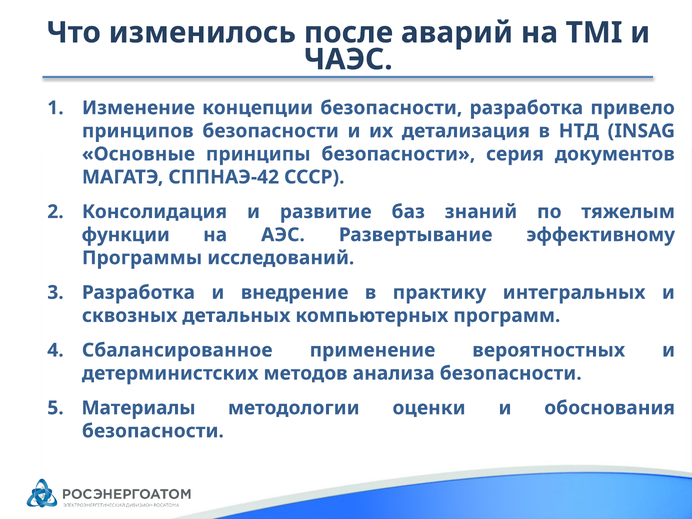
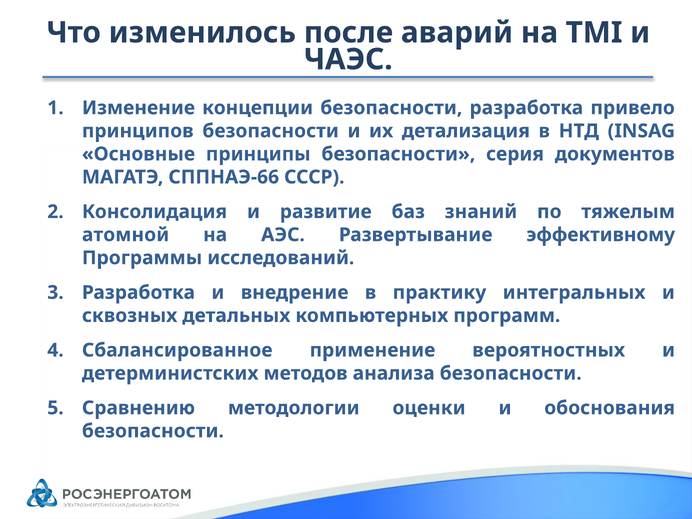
СППНАЭ-42: СППНАЭ-42 -> СППНАЭ-66 (224, 177)
функции: функции -> атомной (126, 235)
Материалы: Материалы -> Сравнению (138, 408)
